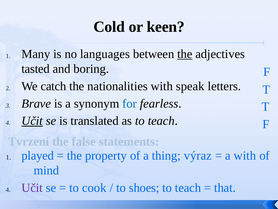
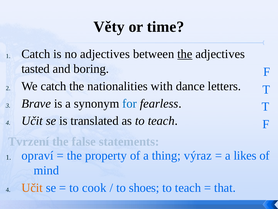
Cold: Cold -> Věty (109, 27)
keen: keen -> time (166, 27)
1 Many: Many -> Catch (36, 54)
no languages: languages -> adjectives (105, 54)
speak: speak -> dance (190, 86)
Učit underline: present -> none (32, 121)
played: played -> opraví (38, 155)
a with: with -> likes (245, 155)
Učit colour: purple -> orange (32, 187)
